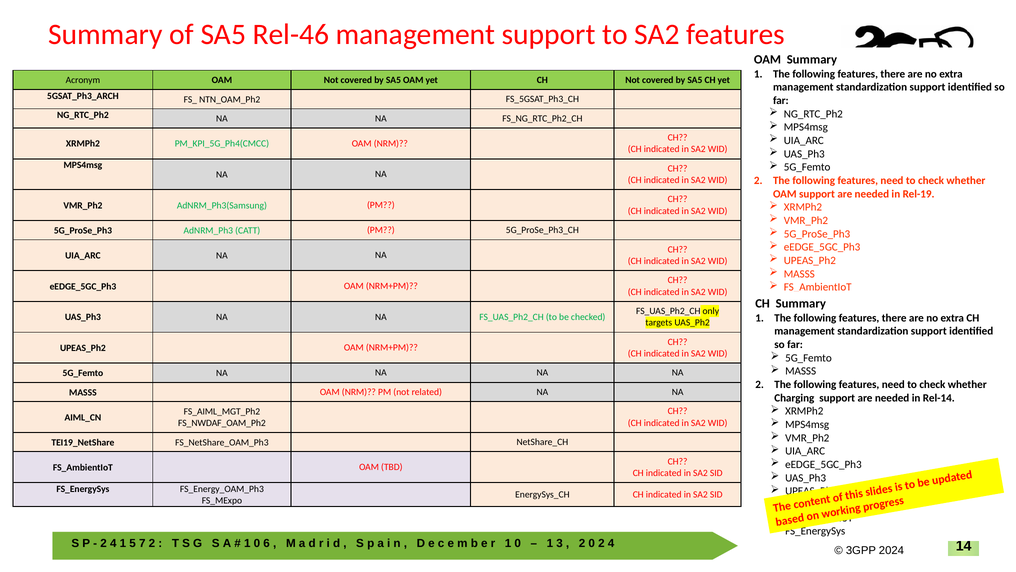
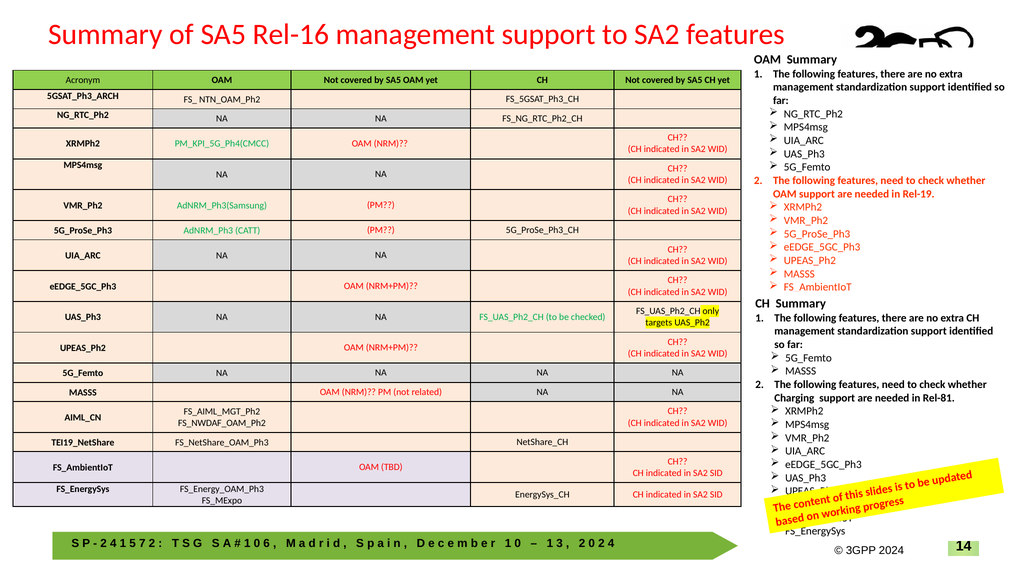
Rel-46: Rel-46 -> Rel-16 (291, 34)
Rel-14: Rel-14 -> Rel-81 (939, 398)
